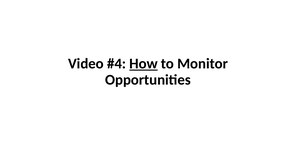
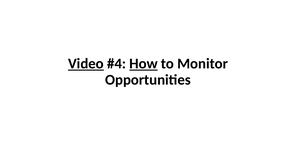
Video underline: none -> present (86, 63)
